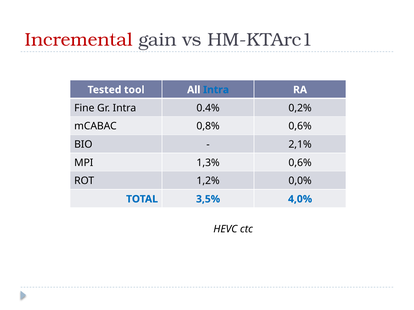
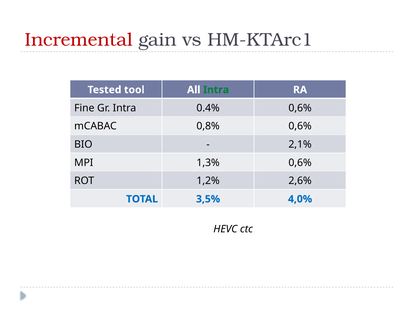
Intra colour: blue -> green (216, 90)
0.4% 0,2%: 0,2% -> 0,6% (300, 108)
0,0%: 0,0% -> 2,6% (300, 181)
